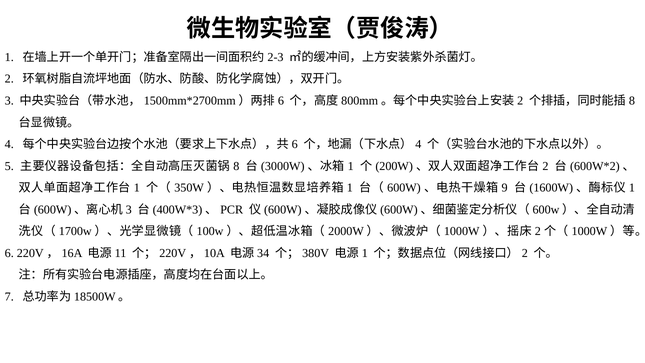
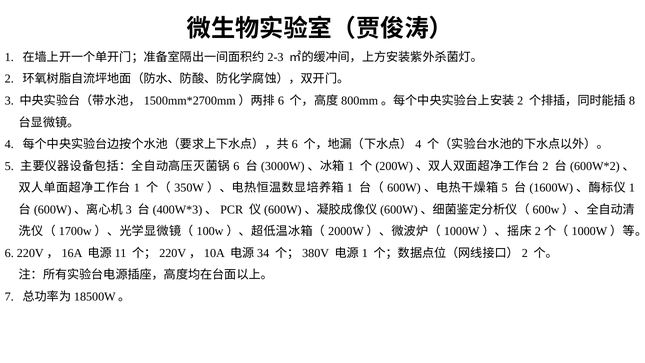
8: 8 -> 6 (236, 166)
9: 9 -> 5 (505, 188)
